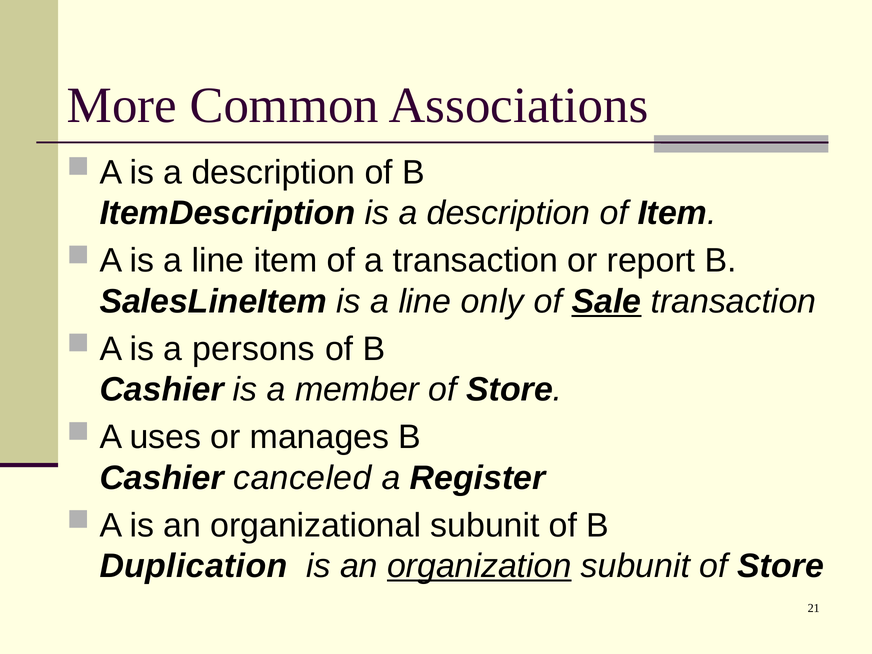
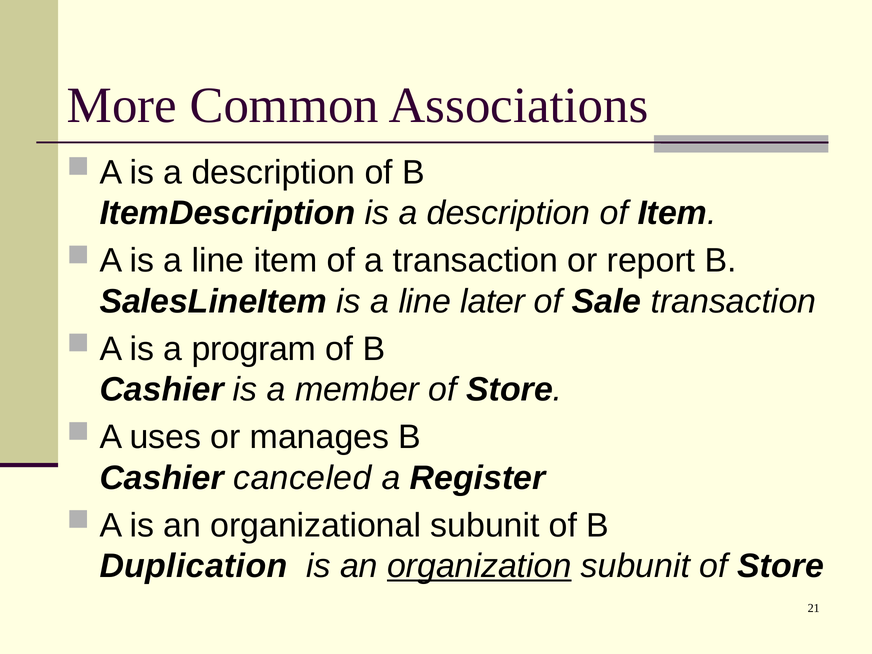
only: only -> later (493, 301)
Sale underline: present -> none (607, 301)
persons: persons -> program (254, 349)
